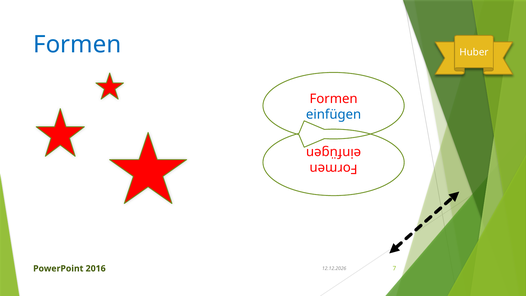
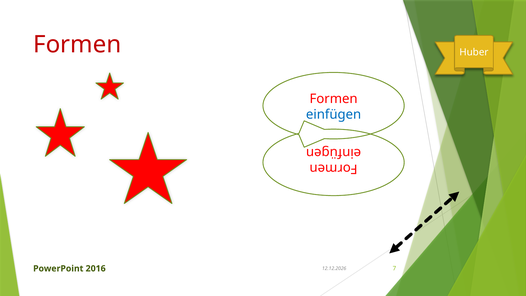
Formen colour: blue -> red (77, 44)
